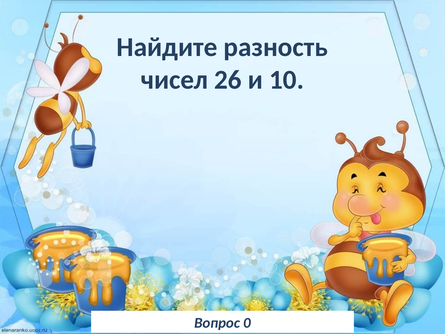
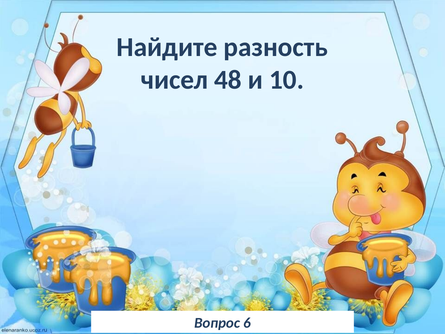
26: 26 -> 48 (228, 80)
0: 0 -> 6 (247, 323)
